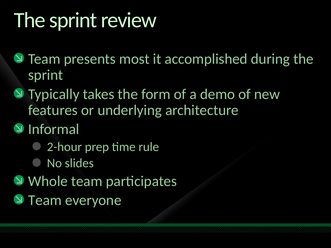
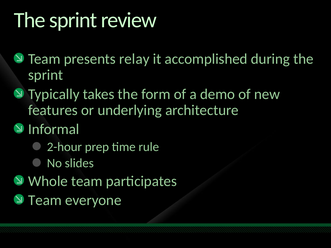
most: most -> relay (134, 59)
